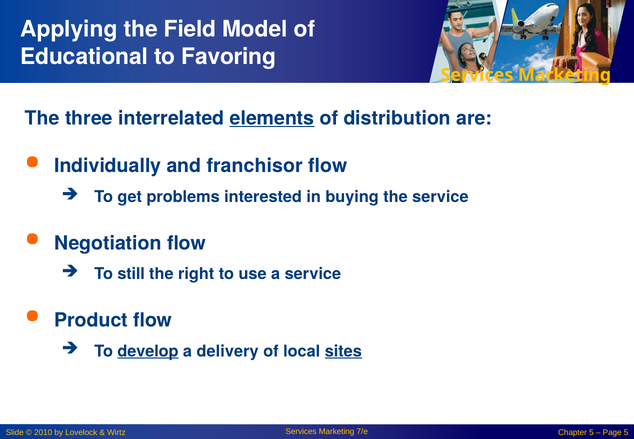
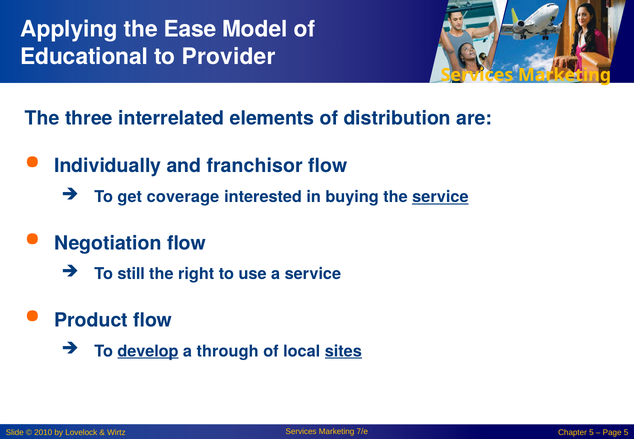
Field: Field -> Ease (190, 29)
Favoring: Favoring -> Provider (229, 57)
elements underline: present -> none (272, 118)
problems: problems -> coverage (183, 197)
service underline: none -> present (440, 197)
delivery: delivery -> through (228, 351)
